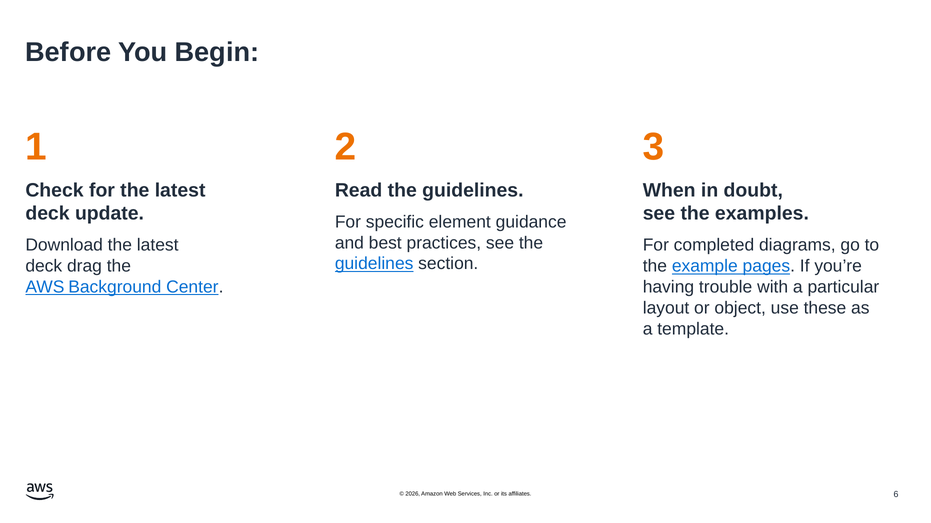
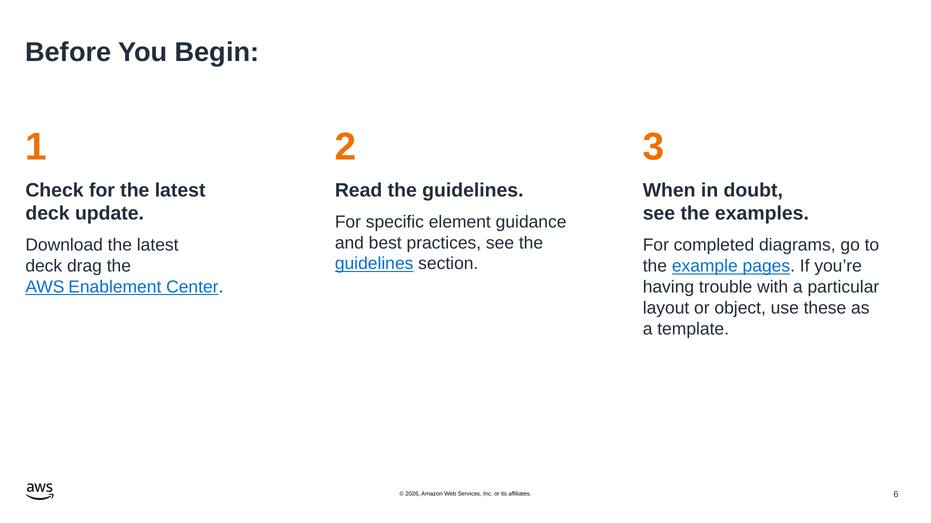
Background: Background -> Enablement (115, 287)
